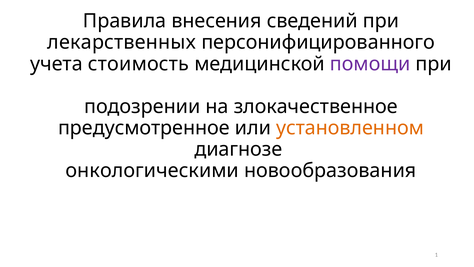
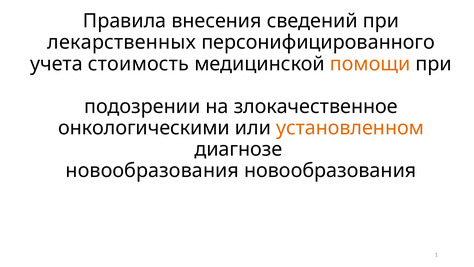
помощи colour: purple -> orange (370, 64)
предусмотренное: предусмотренное -> онкологическими (144, 128)
онкологическими: онкологическими -> новообразования (152, 170)
